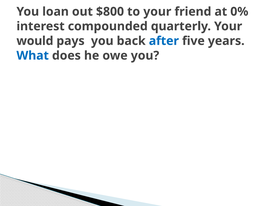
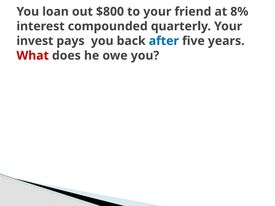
0%: 0% -> 8% (239, 12)
would: would -> invest (35, 41)
What colour: blue -> red (33, 56)
